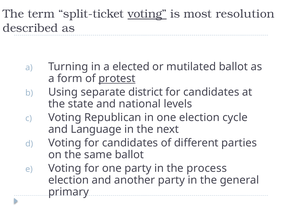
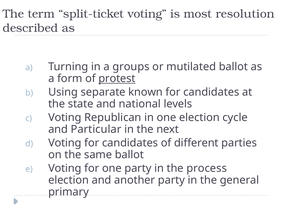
voting underline: present -> none (147, 14)
elected: elected -> groups (131, 67)
district: district -> known (146, 92)
Language: Language -> Particular (96, 130)
